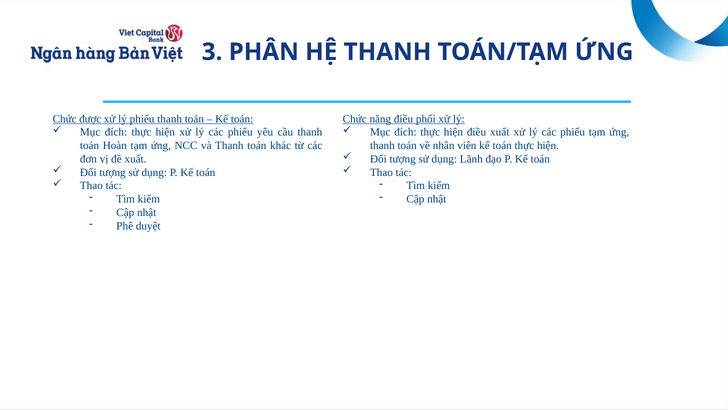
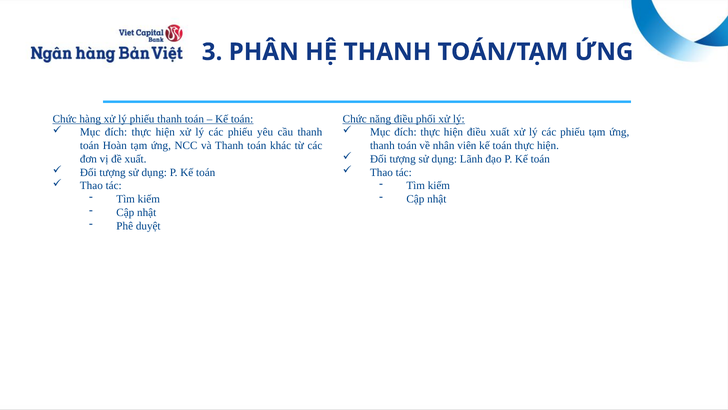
được: được -> hàng (90, 119)
